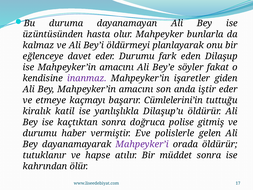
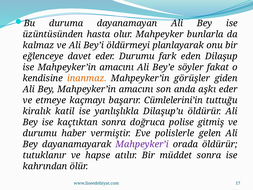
inanmaz colour: purple -> orange (87, 78)
işaretler: işaretler -> görüşler (192, 78)
iştir: iştir -> aşkı (207, 89)
